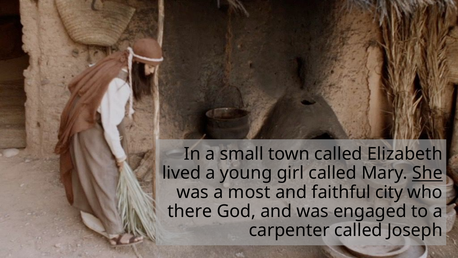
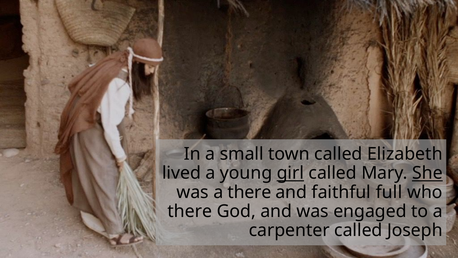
girl underline: none -> present (290, 173)
a most: most -> there (249, 192)
city: city -> full (389, 192)
